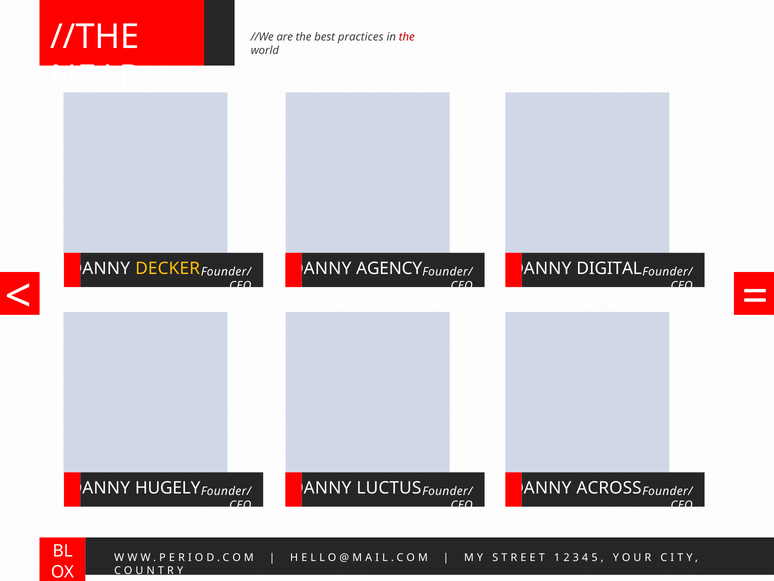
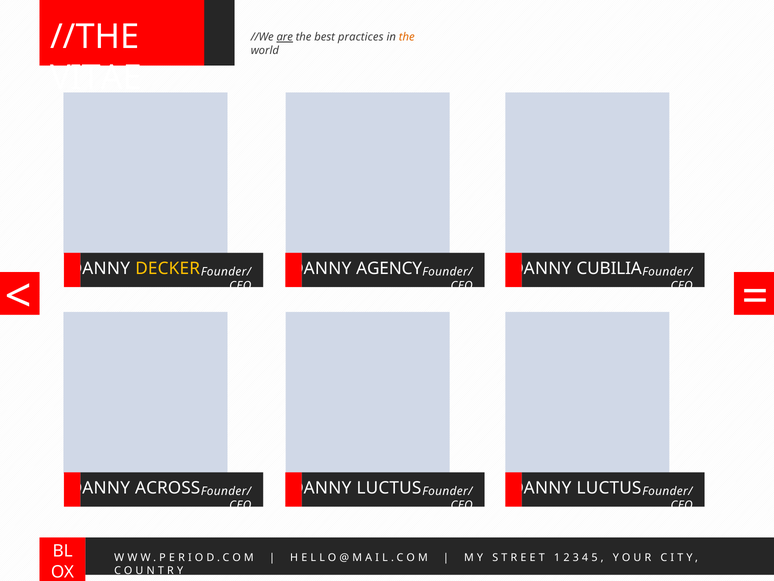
are underline: none -> present (285, 37)
the colour: red -> orange (407, 37)
NEAR: NEAR -> VITAE (96, 78)
DIGITAL: DIGITAL -> CUBILIA (609, 268)
HUGELY: HUGELY -> ACROSS (168, 488)
ACROSS: ACROSS -> LUCTUS (609, 488)
